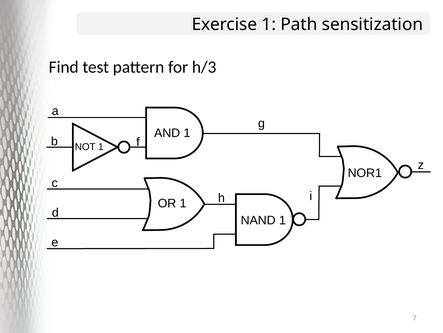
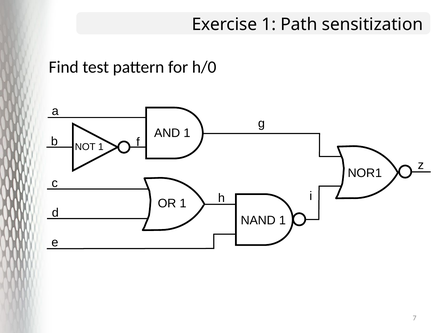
h/3: h/3 -> h/0 (204, 67)
